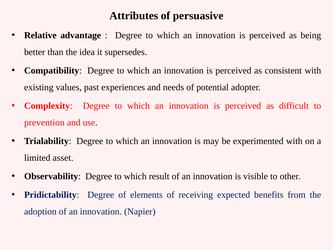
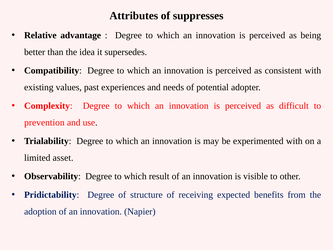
persuasive: persuasive -> suppresses (198, 16)
elements: elements -> structure (146, 195)
